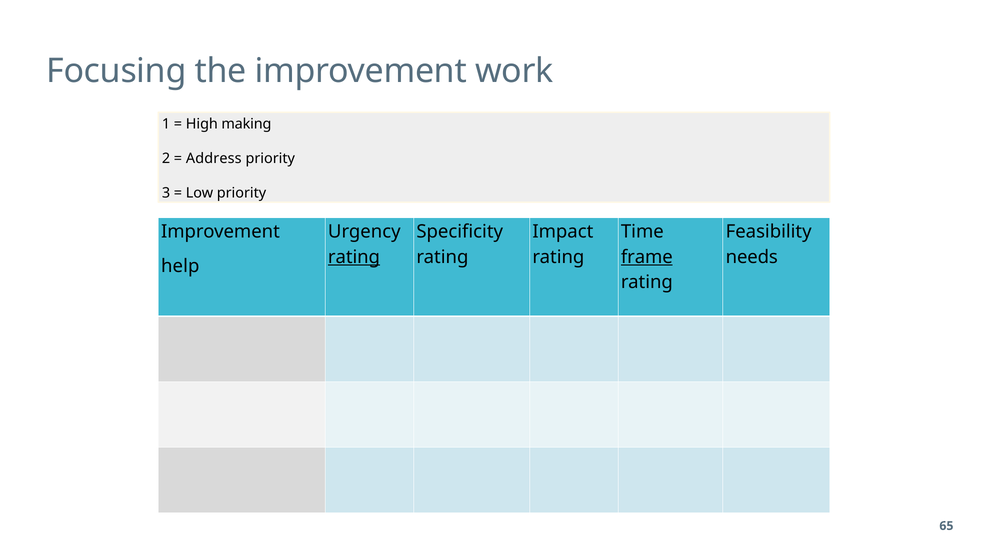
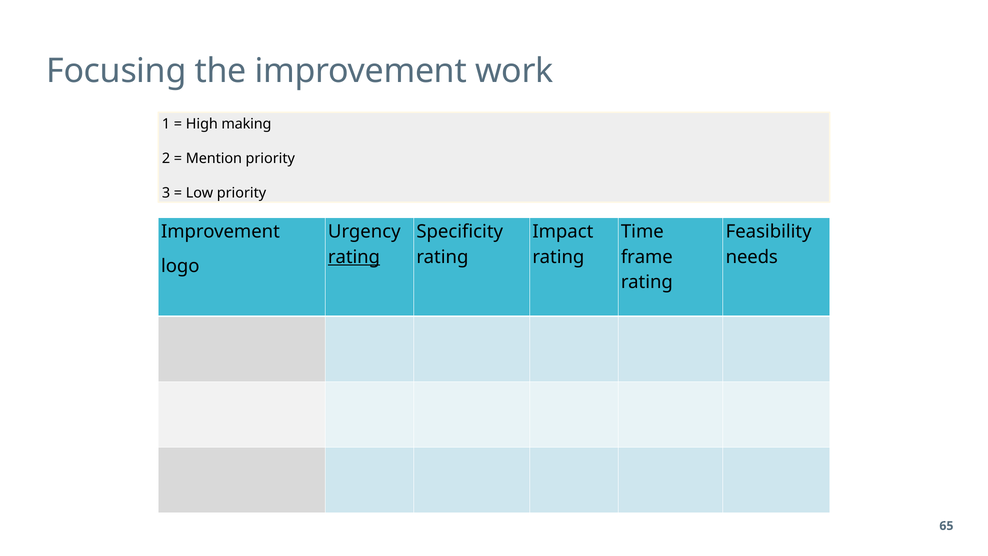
Address: Address -> Mention (214, 158)
frame underline: present -> none (647, 257)
help: help -> logo (180, 266)
